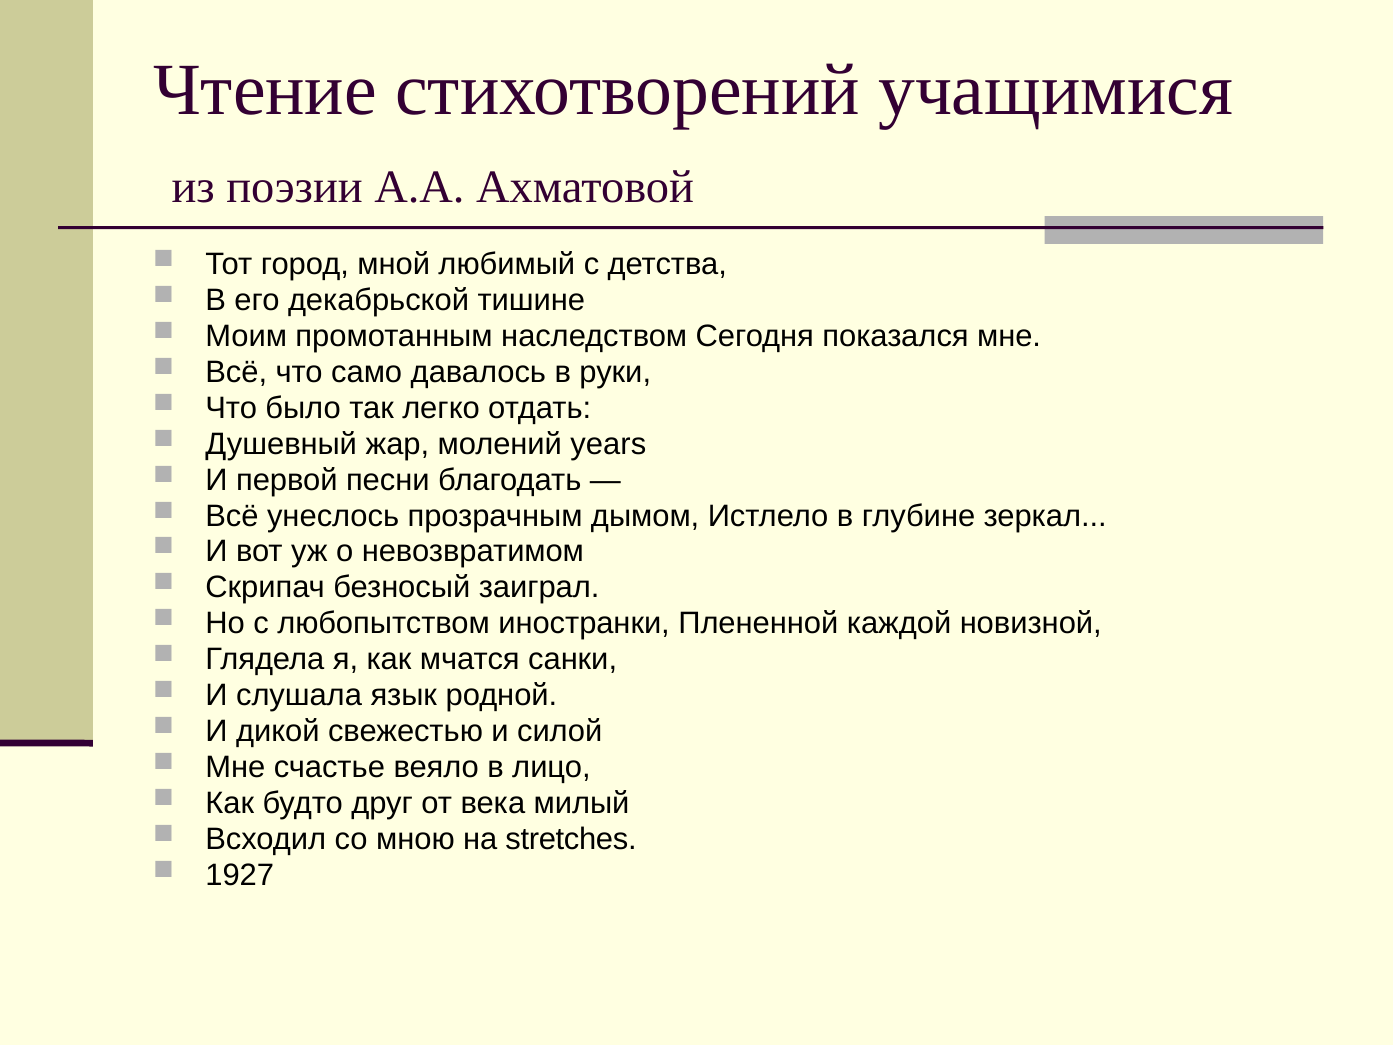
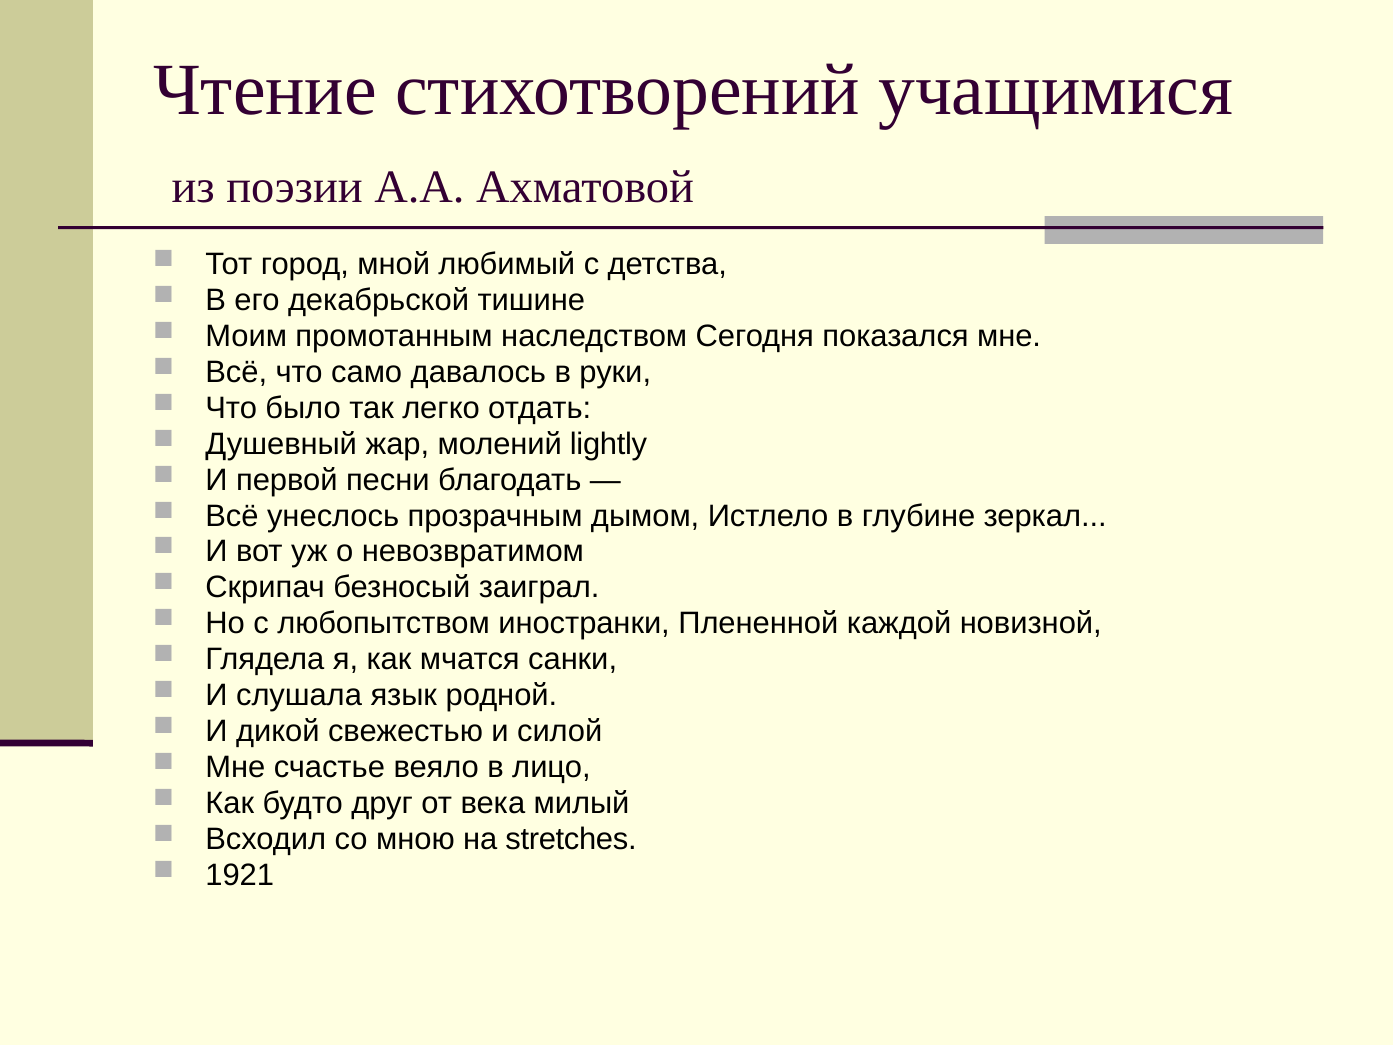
years: years -> lightly (609, 444)
1927: 1927 -> 1921 (240, 875)
